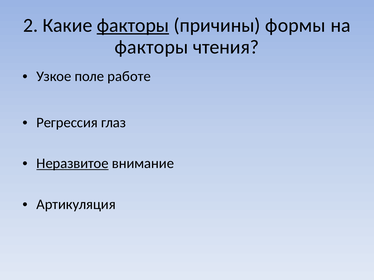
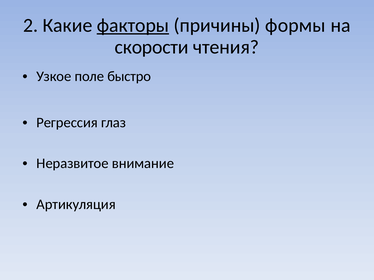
факторы: факторы -> скорости (152, 47)
работе: работе -> быстро (129, 76)
Неразвитое underline: present -> none (73, 164)
